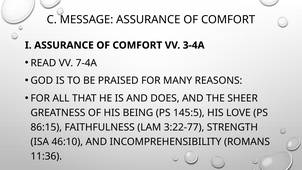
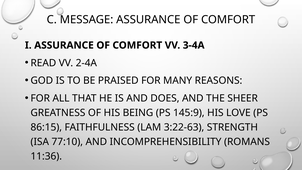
7-4A: 7-4A -> 2-4A (86, 63)
145:5: 145:5 -> 145:9 (189, 113)
3:22-77: 3:22-77 -> 3:22-63 (184, 127)
46:10: 46:10 -> 77:10 (67, 142)
